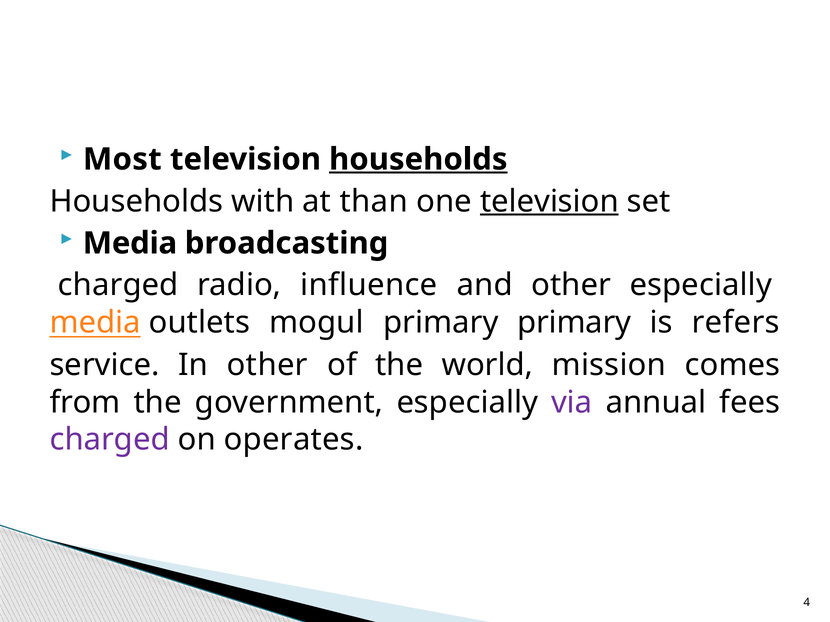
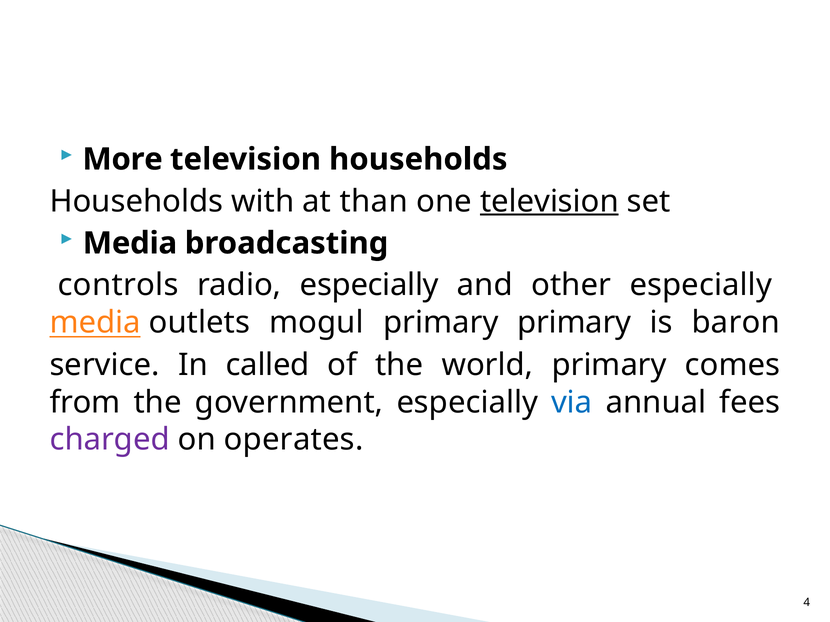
Most: Most -> More (123, 159)
households underline: present -> none (418, 159)
charged: charged -> controls (118, 285)
radio influence: influence -> especially (369, 285)
refers: refers -> baron (736, 323)
In other: other -> called (268, 365)
world mission: mission -> primary (609, 365)
via colour: purple -> blue (572, 403)
